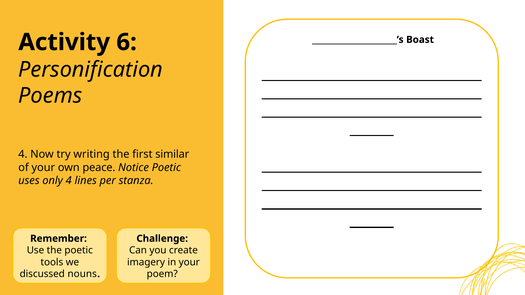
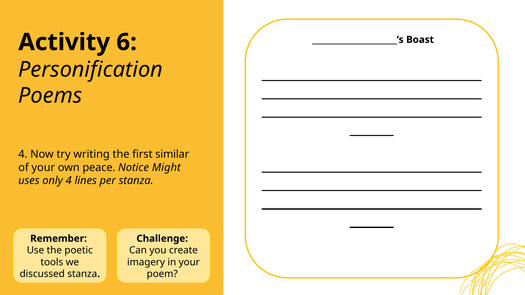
Notice Poetic: Poetic -> Might (166, 168)
discussed nouns: nouns -> stanza (82, 274)
